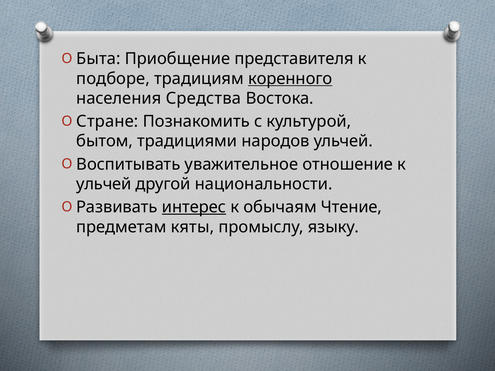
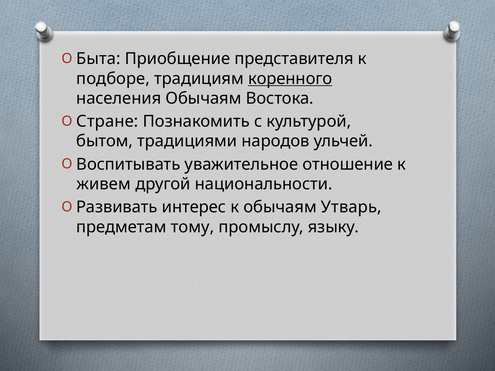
населения Средства: Средства -> Обычаям (203, 98)
ульчей: ульчей -> живем (104, 184)
интерес underline: present -> none (194, 207)
Чтение: Чтение -> Утварь (351, 207)
кяты: кяты -> тому (192, 227)
